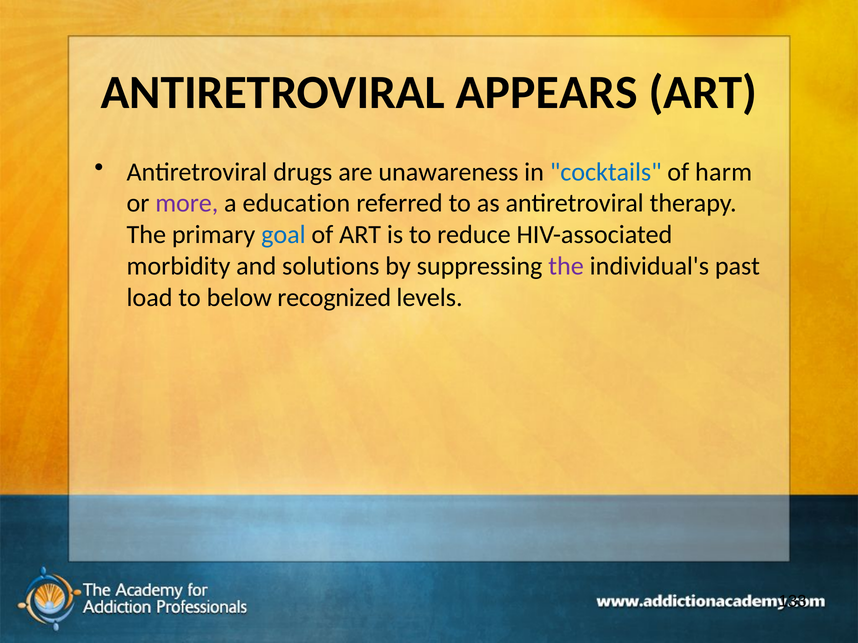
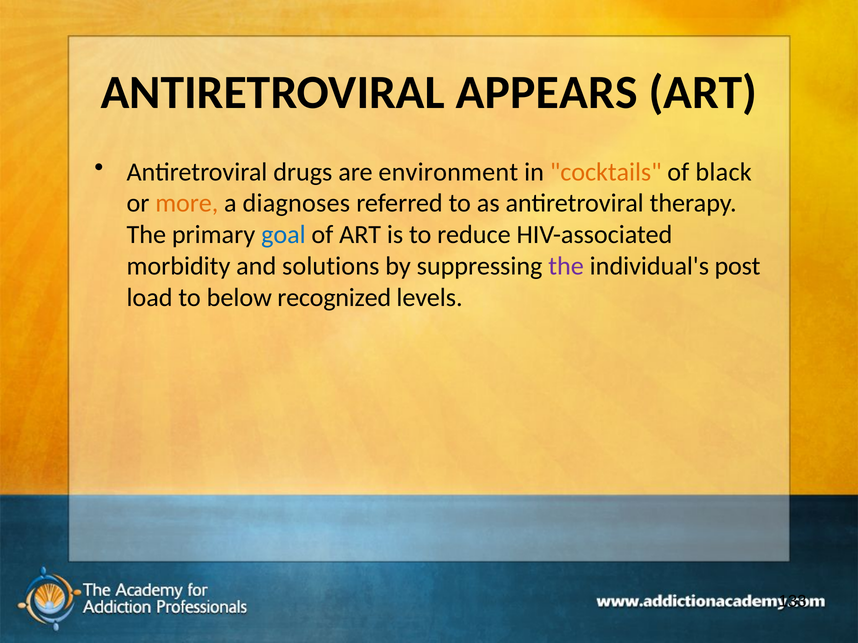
unawareness: unawareness -> environment (448, 172)
cocktails colour: blue -> orange (606, 172)
harm: harm -> black (724, 172)
more colour: purple -> orange (187, 203)
education: education -> diagnoses (296, 203)
past: past -> post (737, 266)
